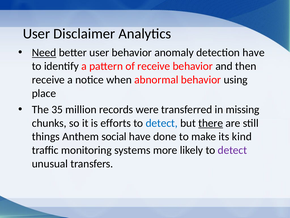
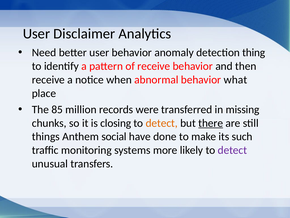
Need underline: present -> none (44, 53)
detection have: have -> thing (254, 53)
using: using -> what (236, 80)
35: 35 -> 85 (57, 109)
efforts: efforts -> closing (116, 123)
detect colour: blue -> orange (162, 123)
kind: kind -> such (242, 136)
